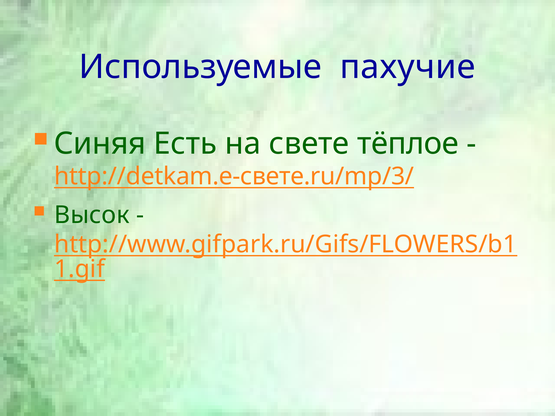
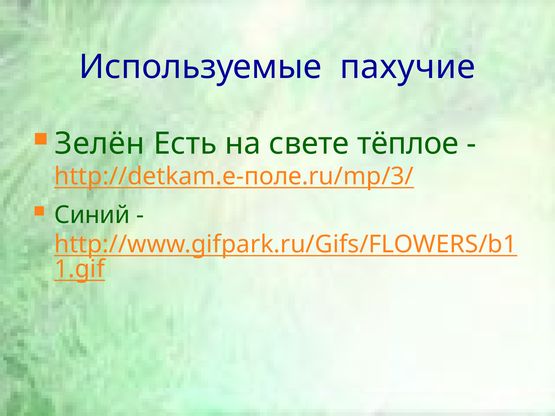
Синяя: Синяя -> Зелён (100, 144)
http://detkam.e-свете.ru/mp/3/: http://detkam.e-свете.ru/mp/3/ -> http://detkam.e-поле.ru/mp/3/ (234, 177)
Высок: Высок -> Синий (92, 215)
